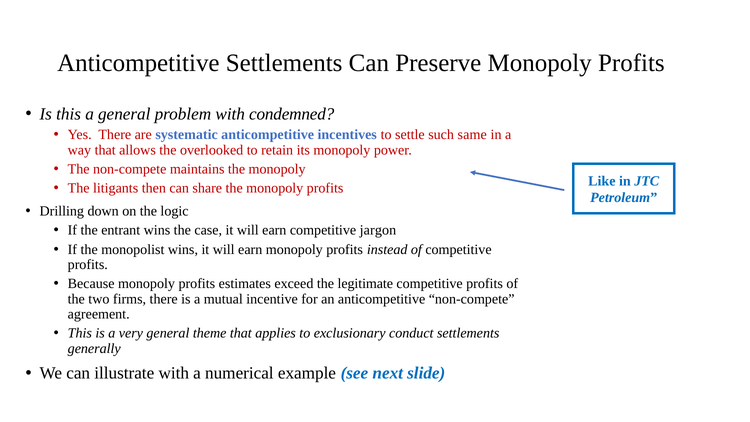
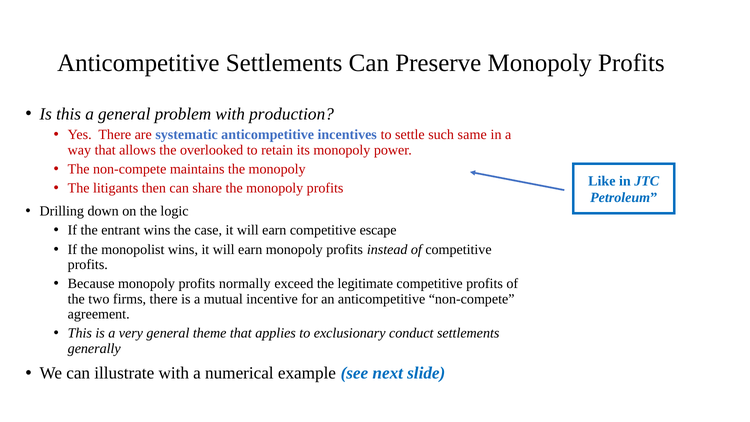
condemned: condemned -> production (292, 114)
jargon: jargon -> escape (378, 230)
estimates: estimates -> normally (245, 284)
